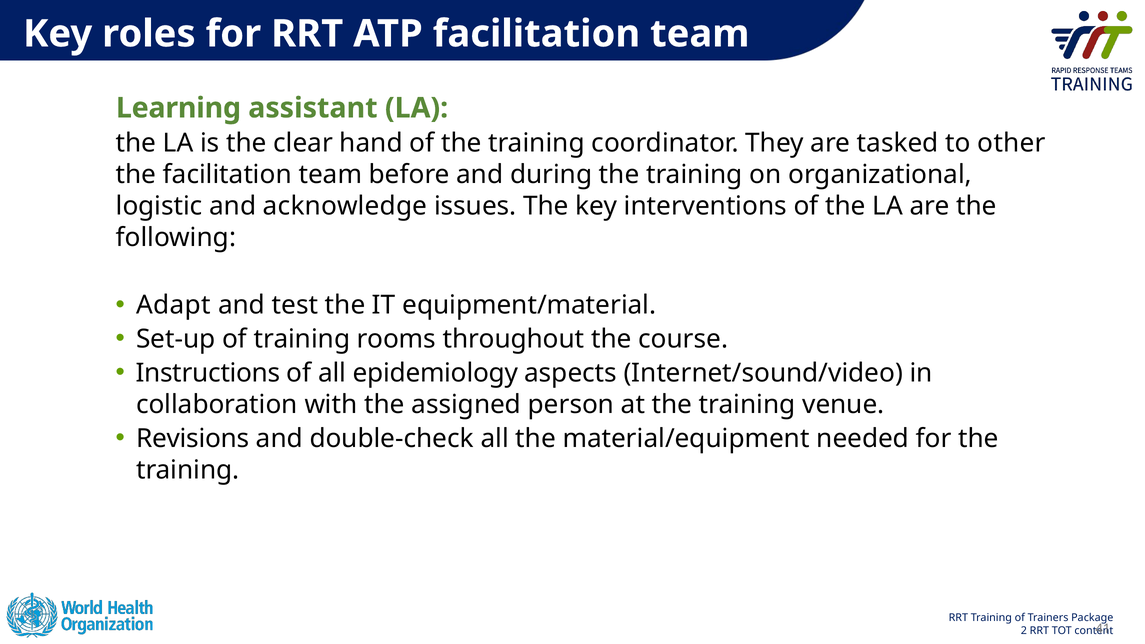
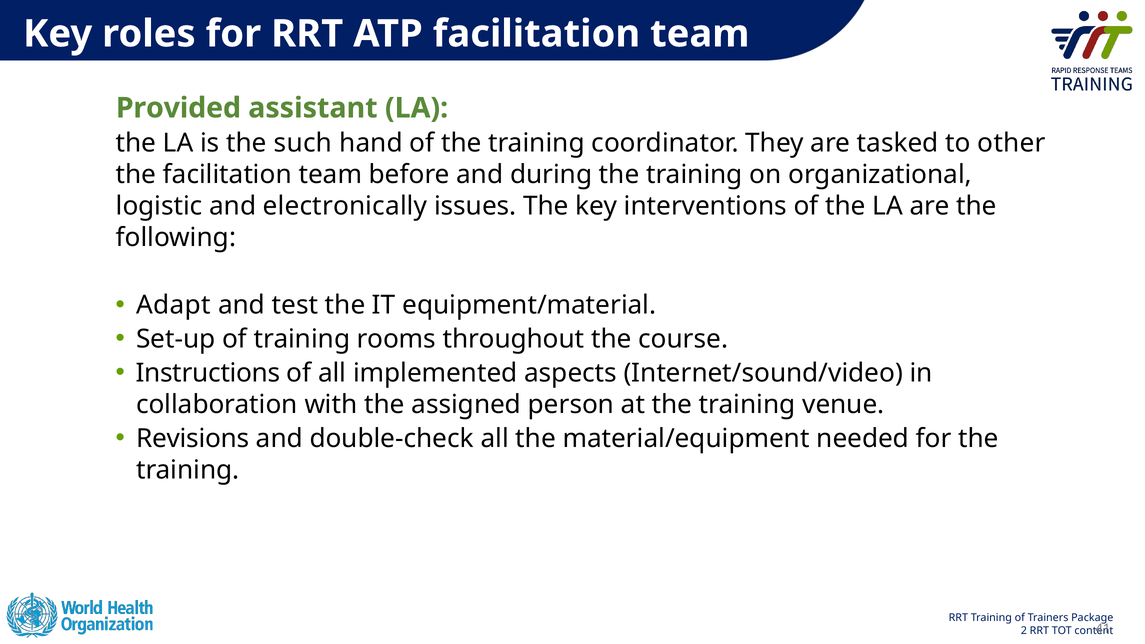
Learning: Learning -> Provided (178, 108)
clear: clear -> such (303, 143)
acknowledge: acknowledge -> electronically (345, 206)
epidemiology: epidemiology -> implemented (435, 373)
